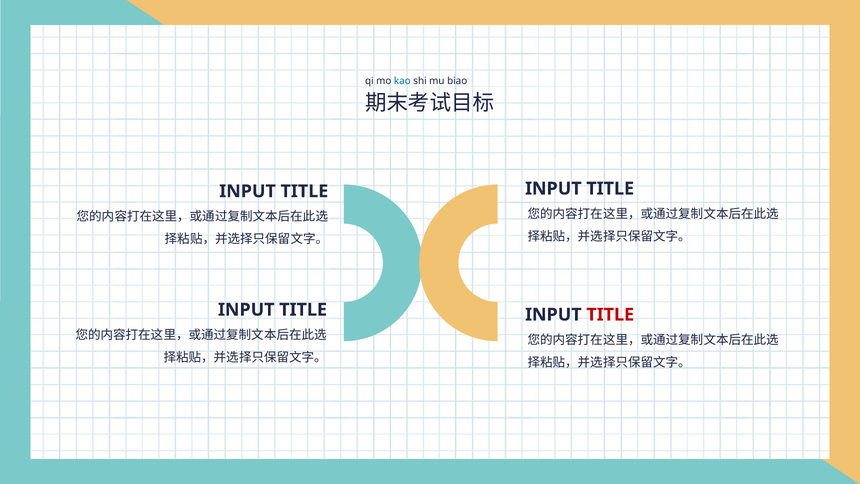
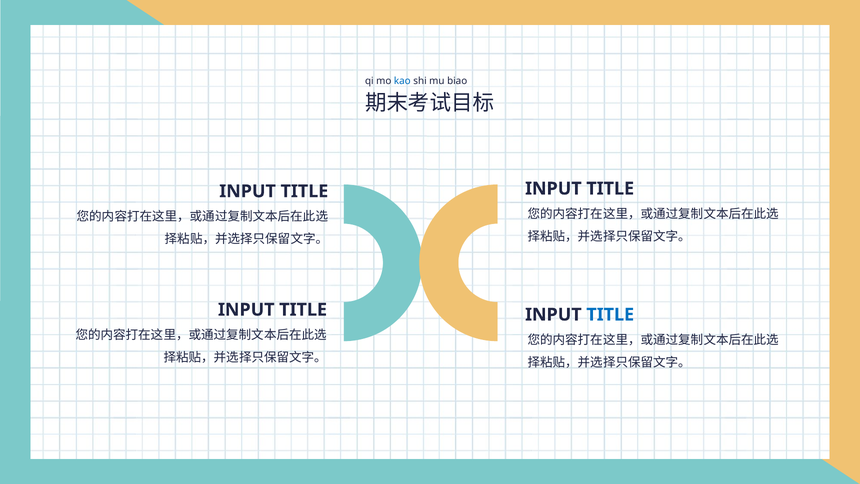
TITLE colour: red -> blue (610, 314)
